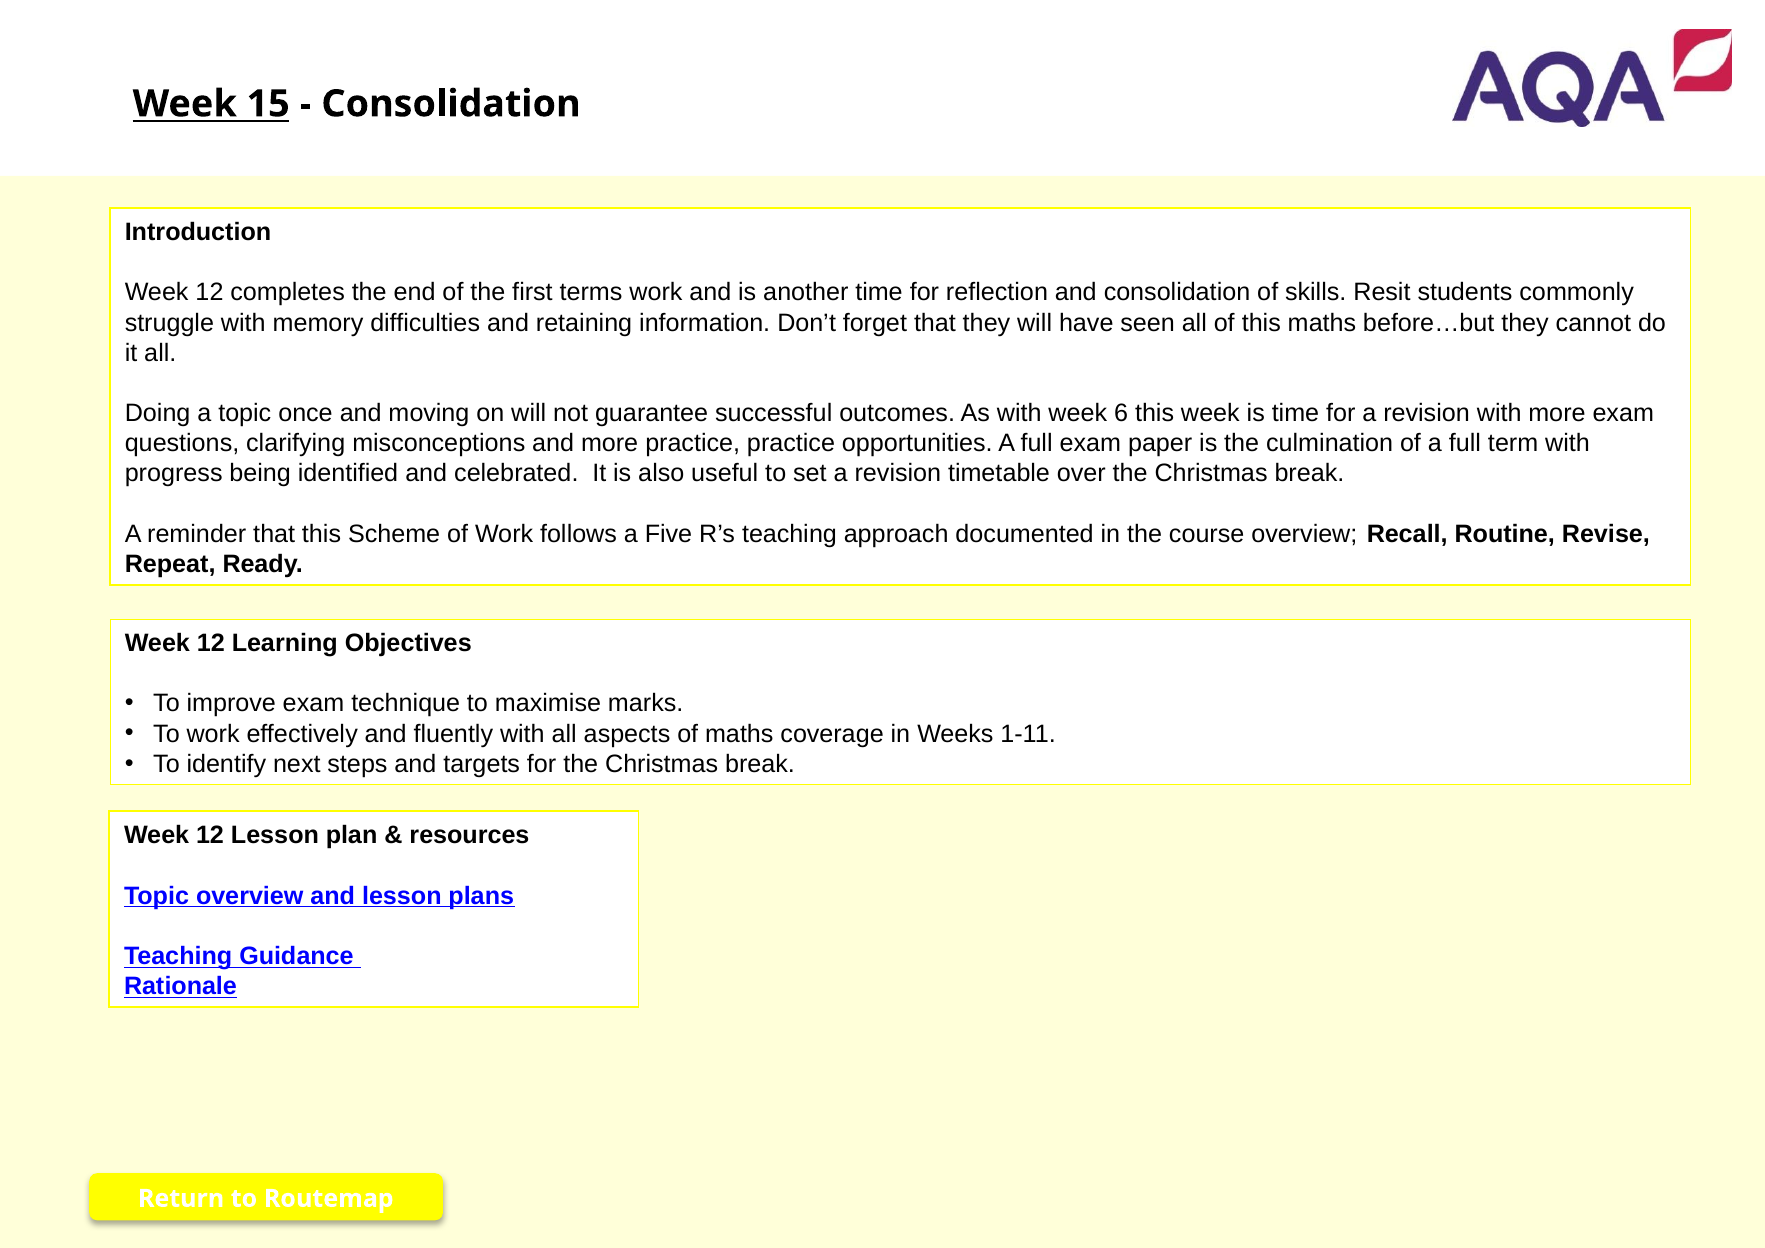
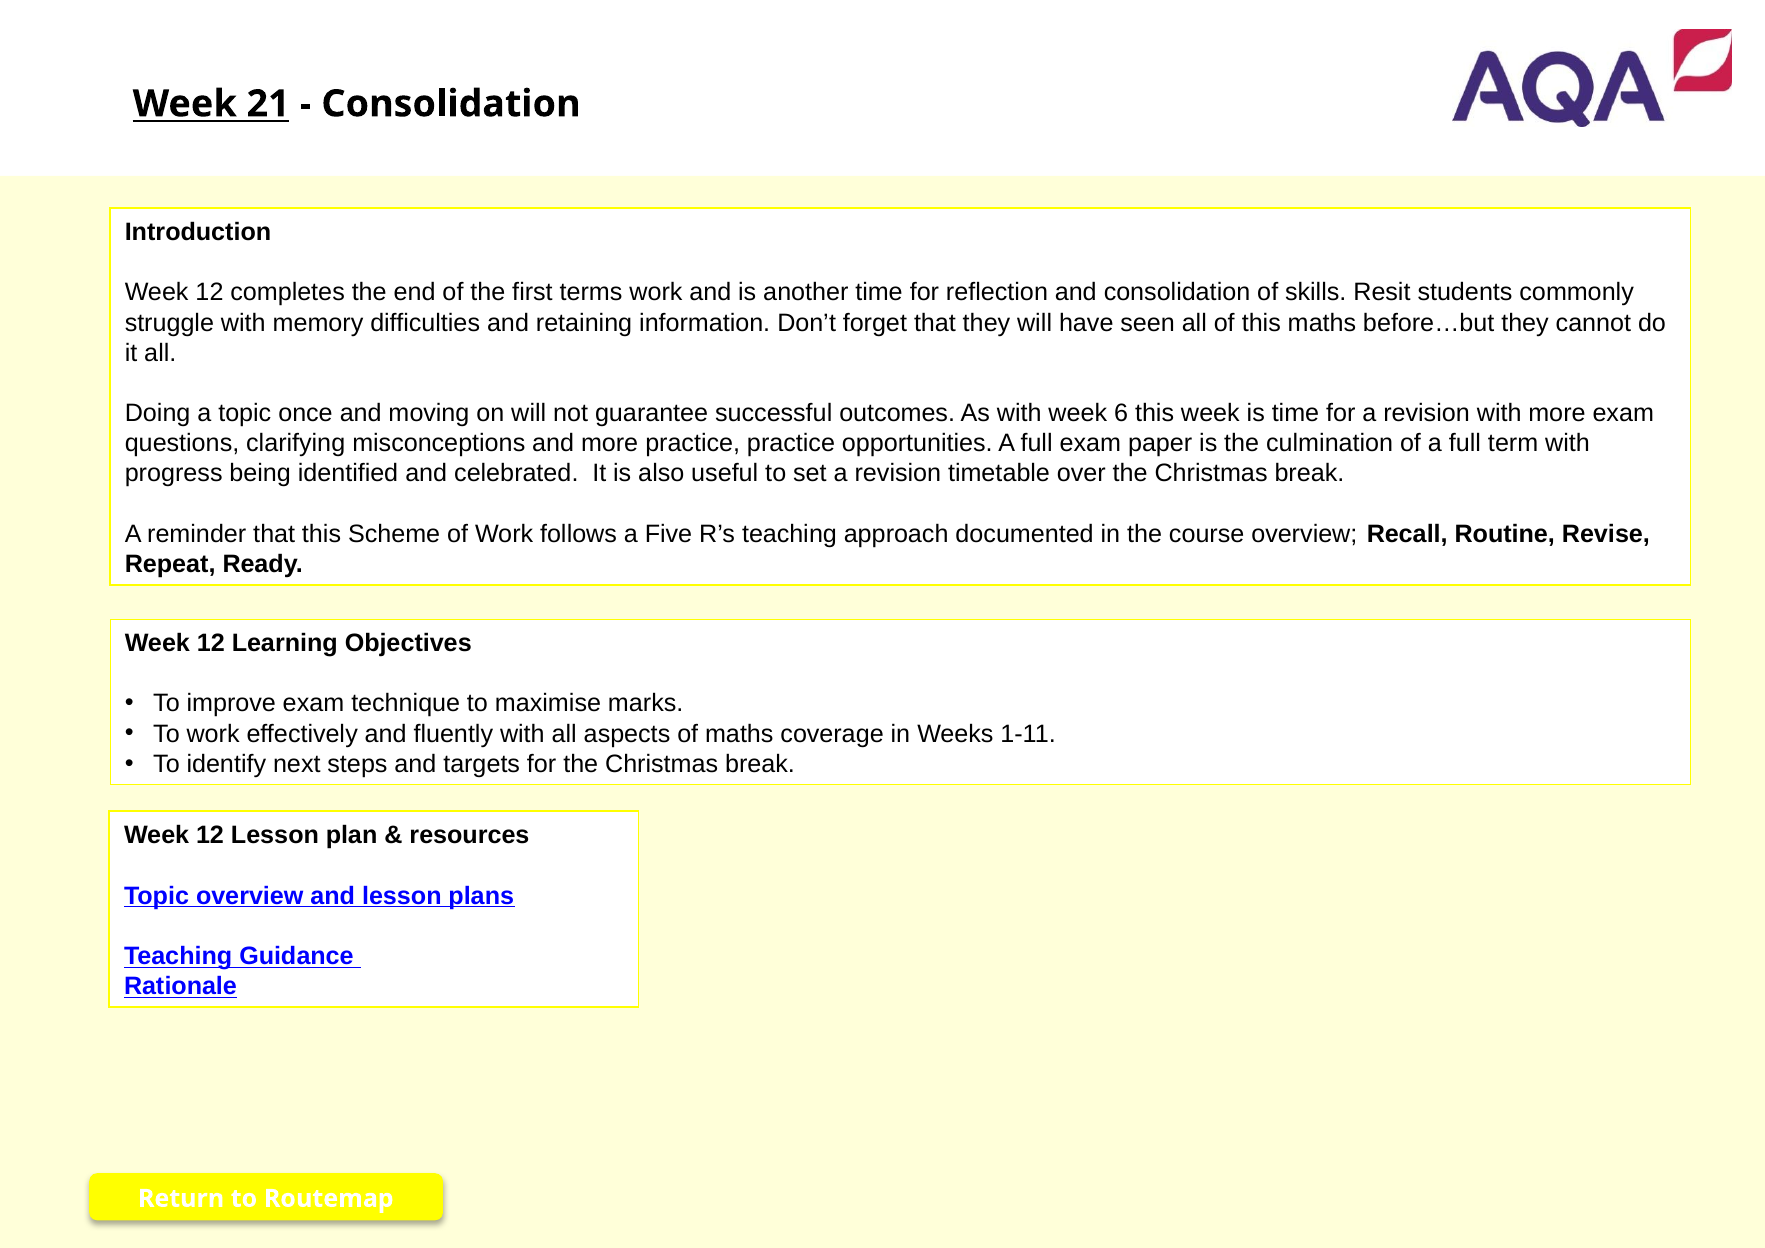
15: 15 -> 21 (268, 104)
